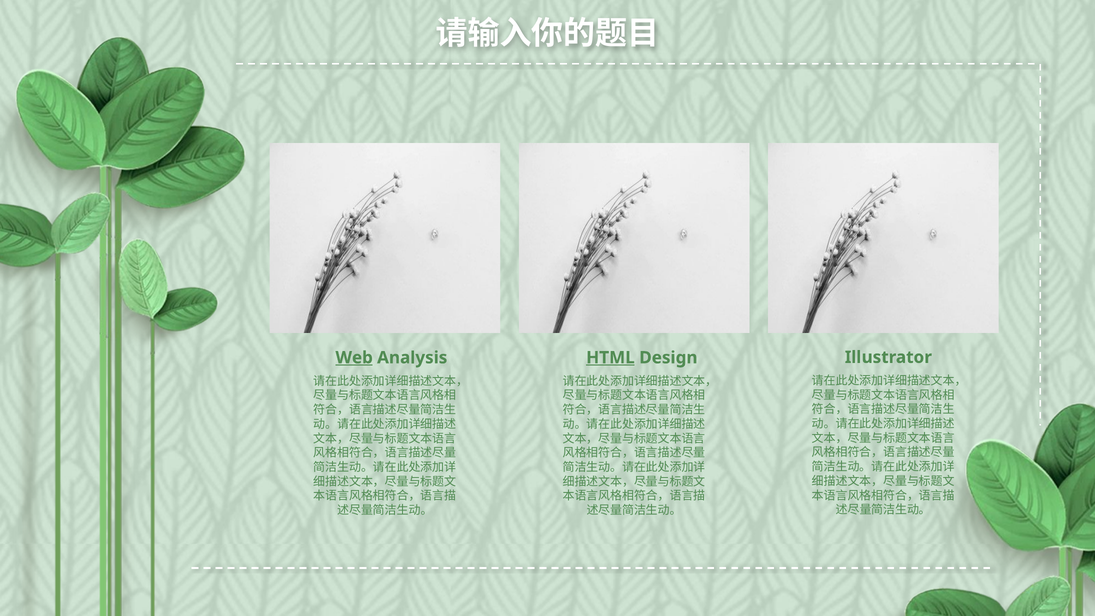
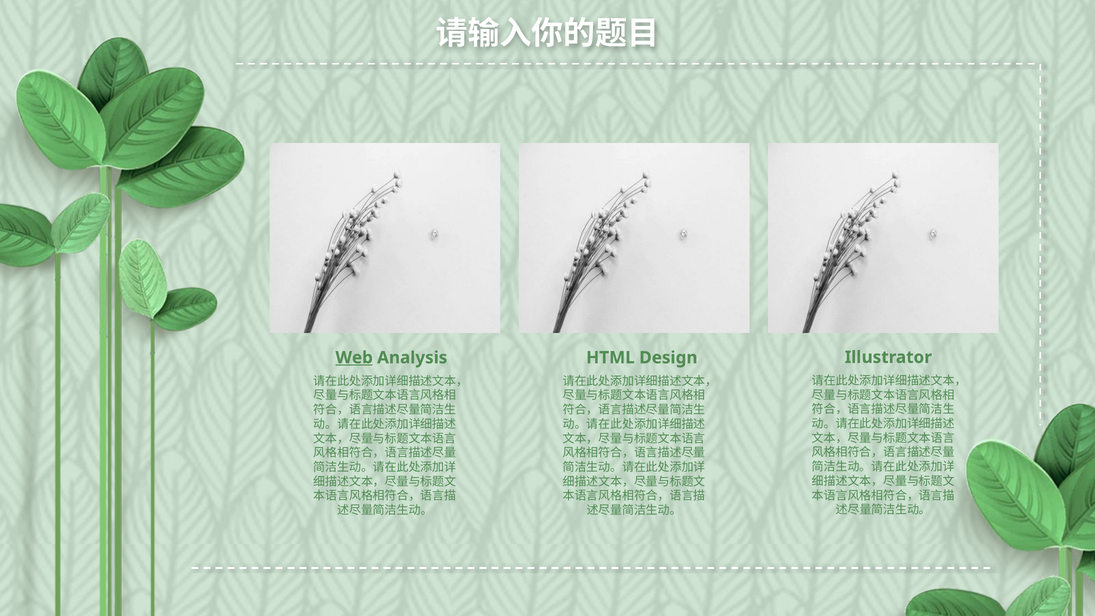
HTML underline: present -> none (610, 358)
